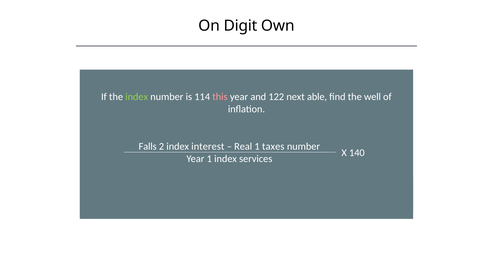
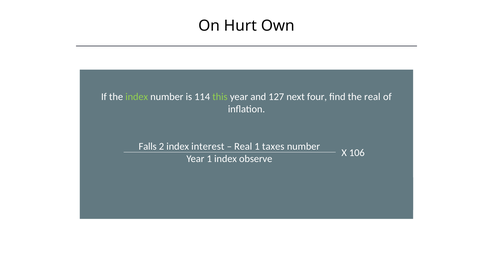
Digit: Digit -> Hurt (240, 26)
this colour: pink -> light green (220, 97)
122: 122 -> 127 (276, 97)
able: able -> four (317, 97)
the well: well -> real (372, 97)
140: 140 -> 106 (357, 153)
services: services -> observe (256, 159)
